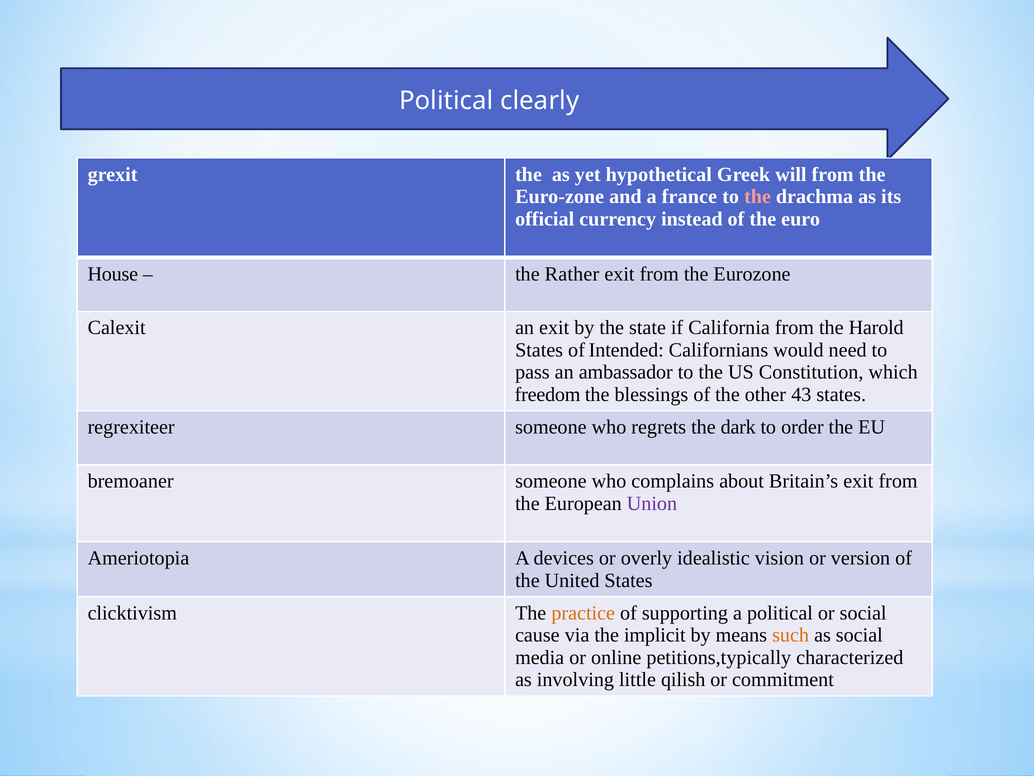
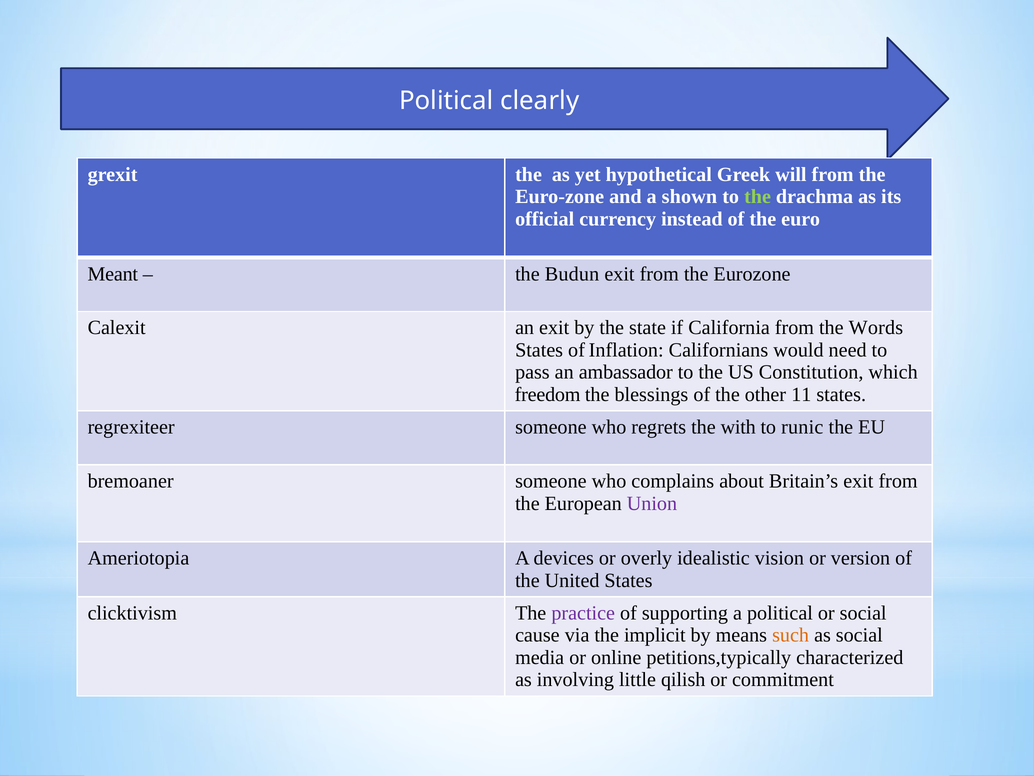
france: france -> shown (689, 197)
the colour: pink -> light green (758, 197)
House: House -> Meant (113, 274)
Rather: Rather -> Budun (572, 274)
Harold: Harold -> Words (876, 328)
Intended: Intended -> Inflation (626, 350)
43: 43 -> 11 (801, 394)
dark: dark -> with (738, 427)
order: order -> runic (802, 427)
practice colour: orange -> purple (583, 613)
